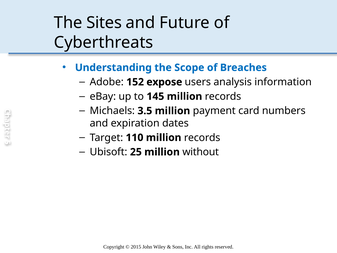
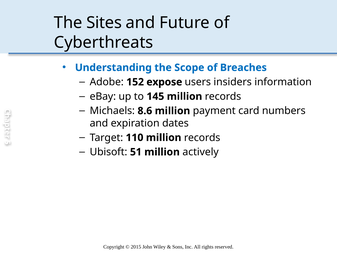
analysis: analysis -> insiders (233, 82)
3.5: 3.5 -> 8.6 (145, 111)
25: 25 -> 51 (136, 152)
without: without -> actively (201, 152)
